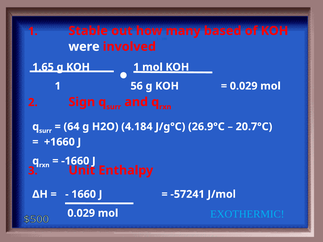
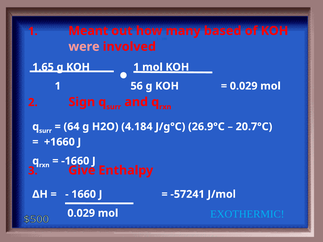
Stable: Stable -> Meant (88, 31)
were colour: white -> pink (84, 47)
Unit: Unit -> Give (82, 170)
